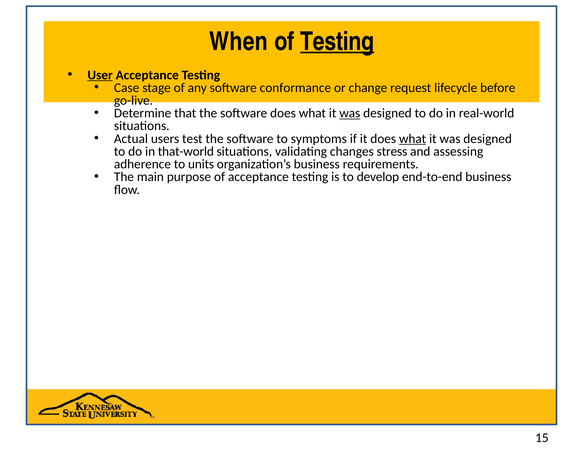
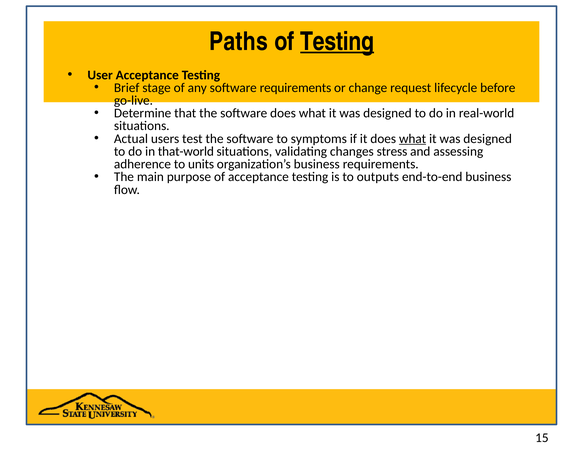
When: When -> Paths (239, 41)
User underline: present -> none (100, 75)
Case: Case -> Brief (127, 88)
software conformance: conformance -> requirements (295, 88)
was underline: present -> none (350, 113)
develop: develop -> outputs (378, 177)
